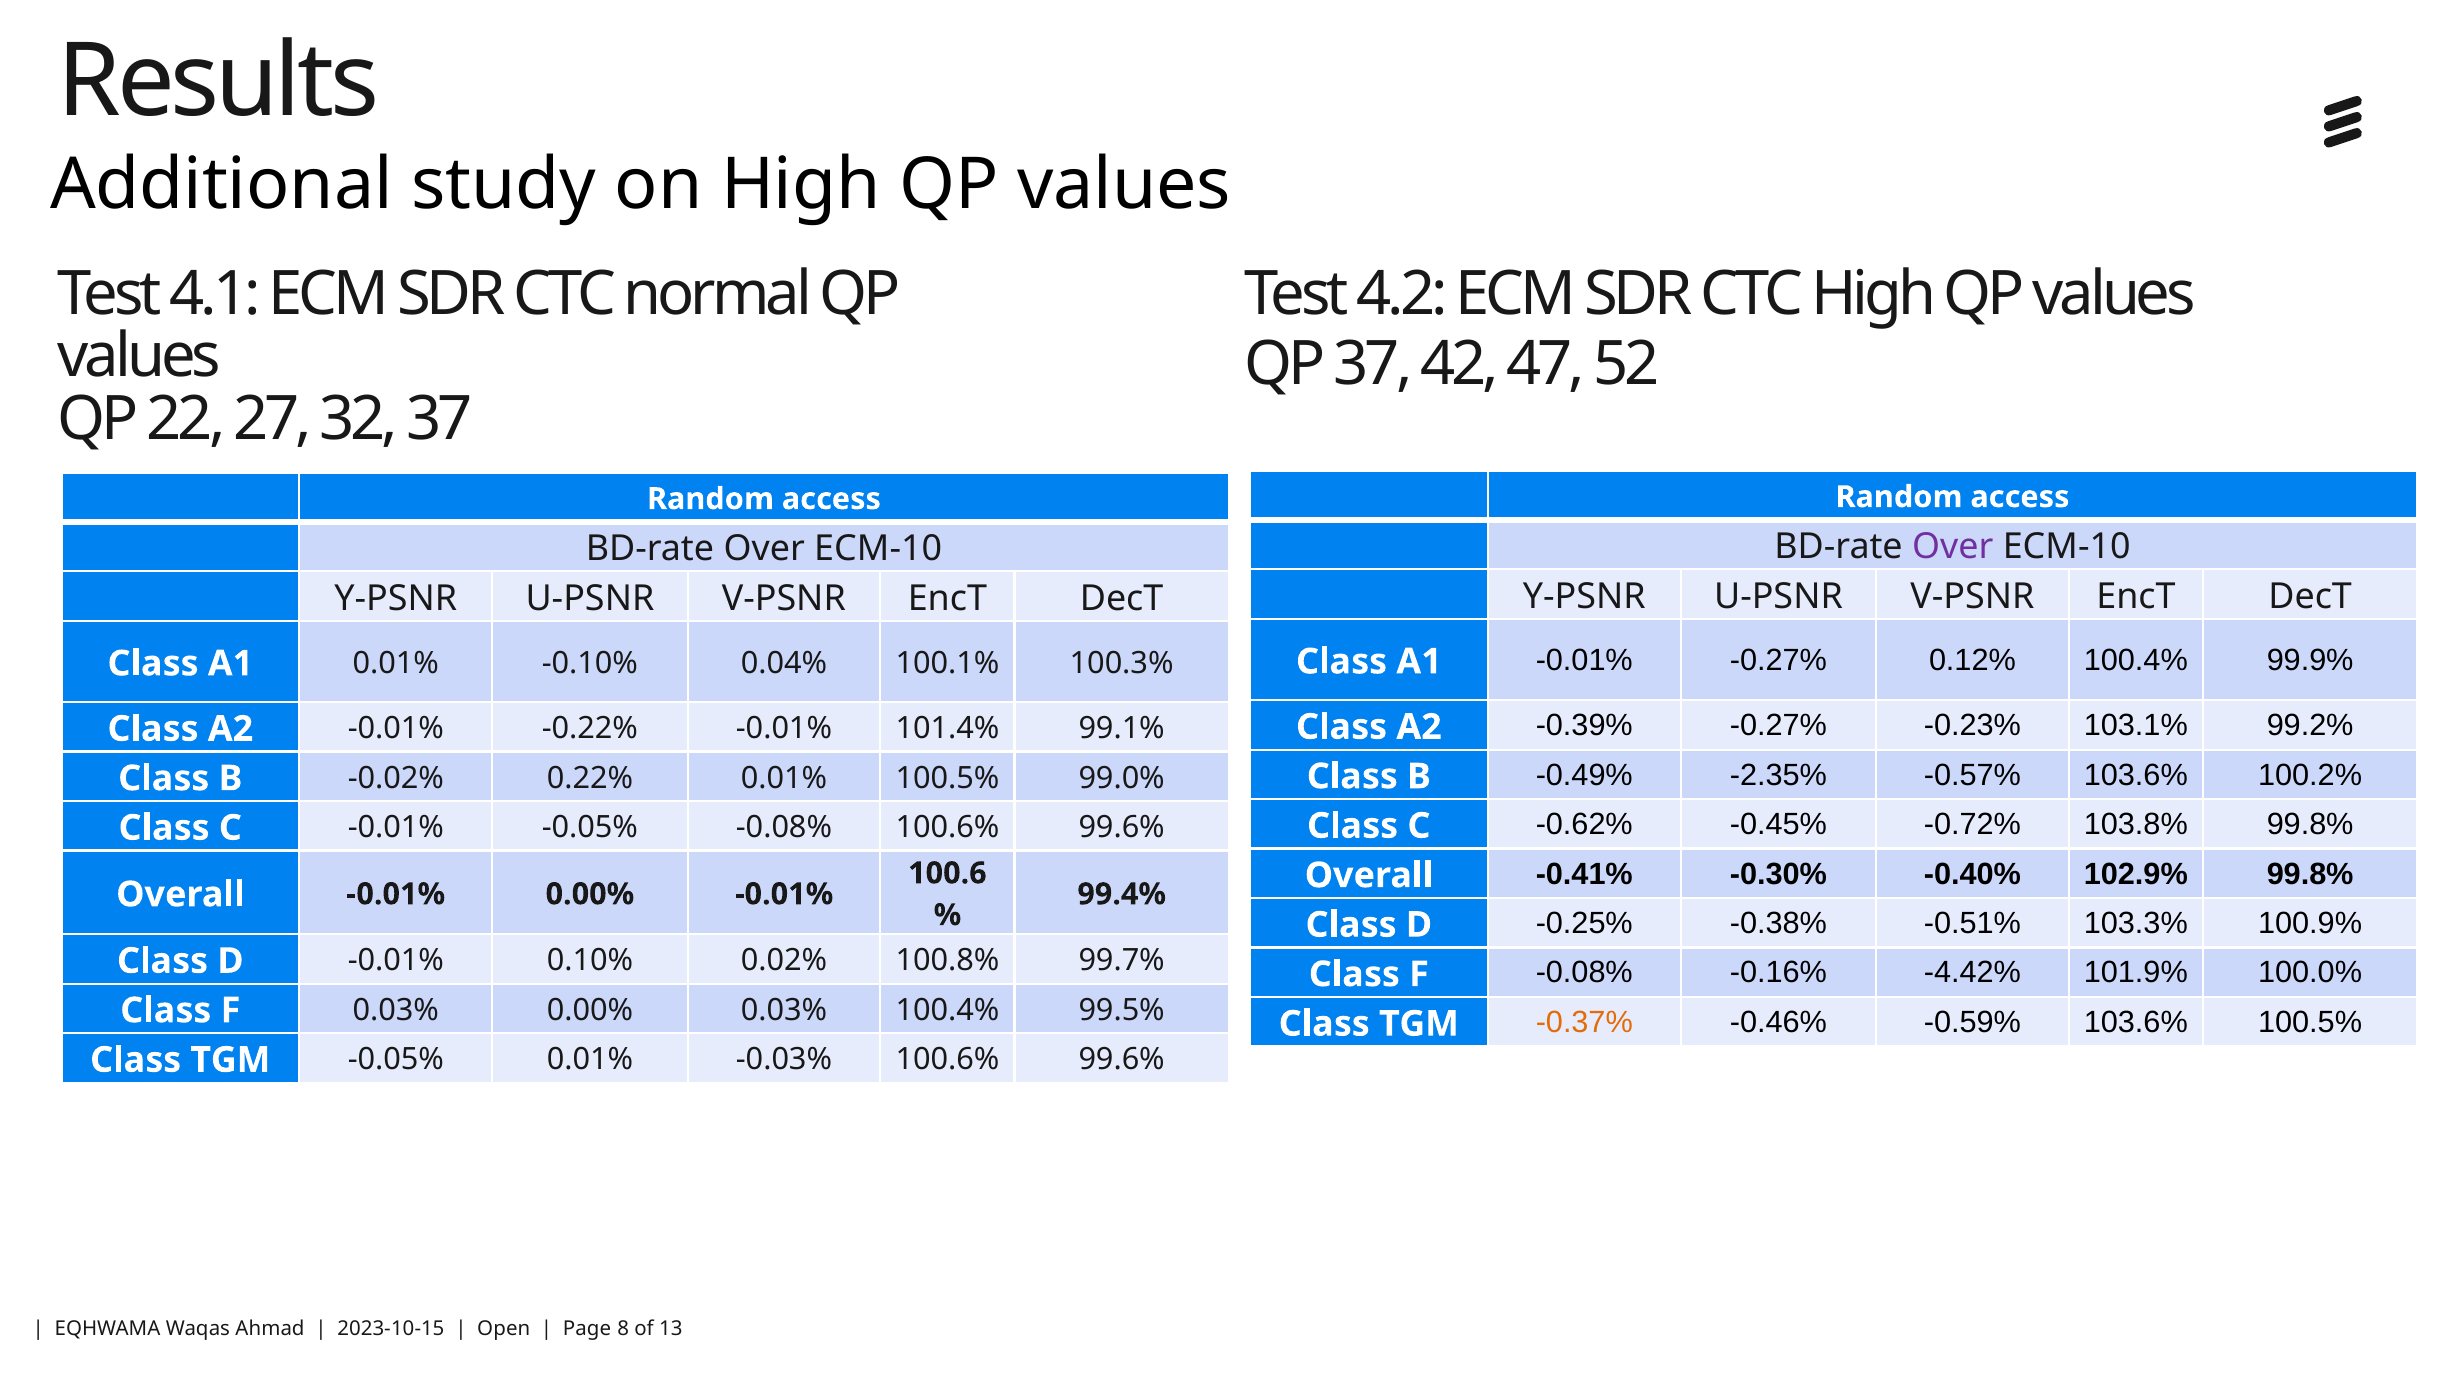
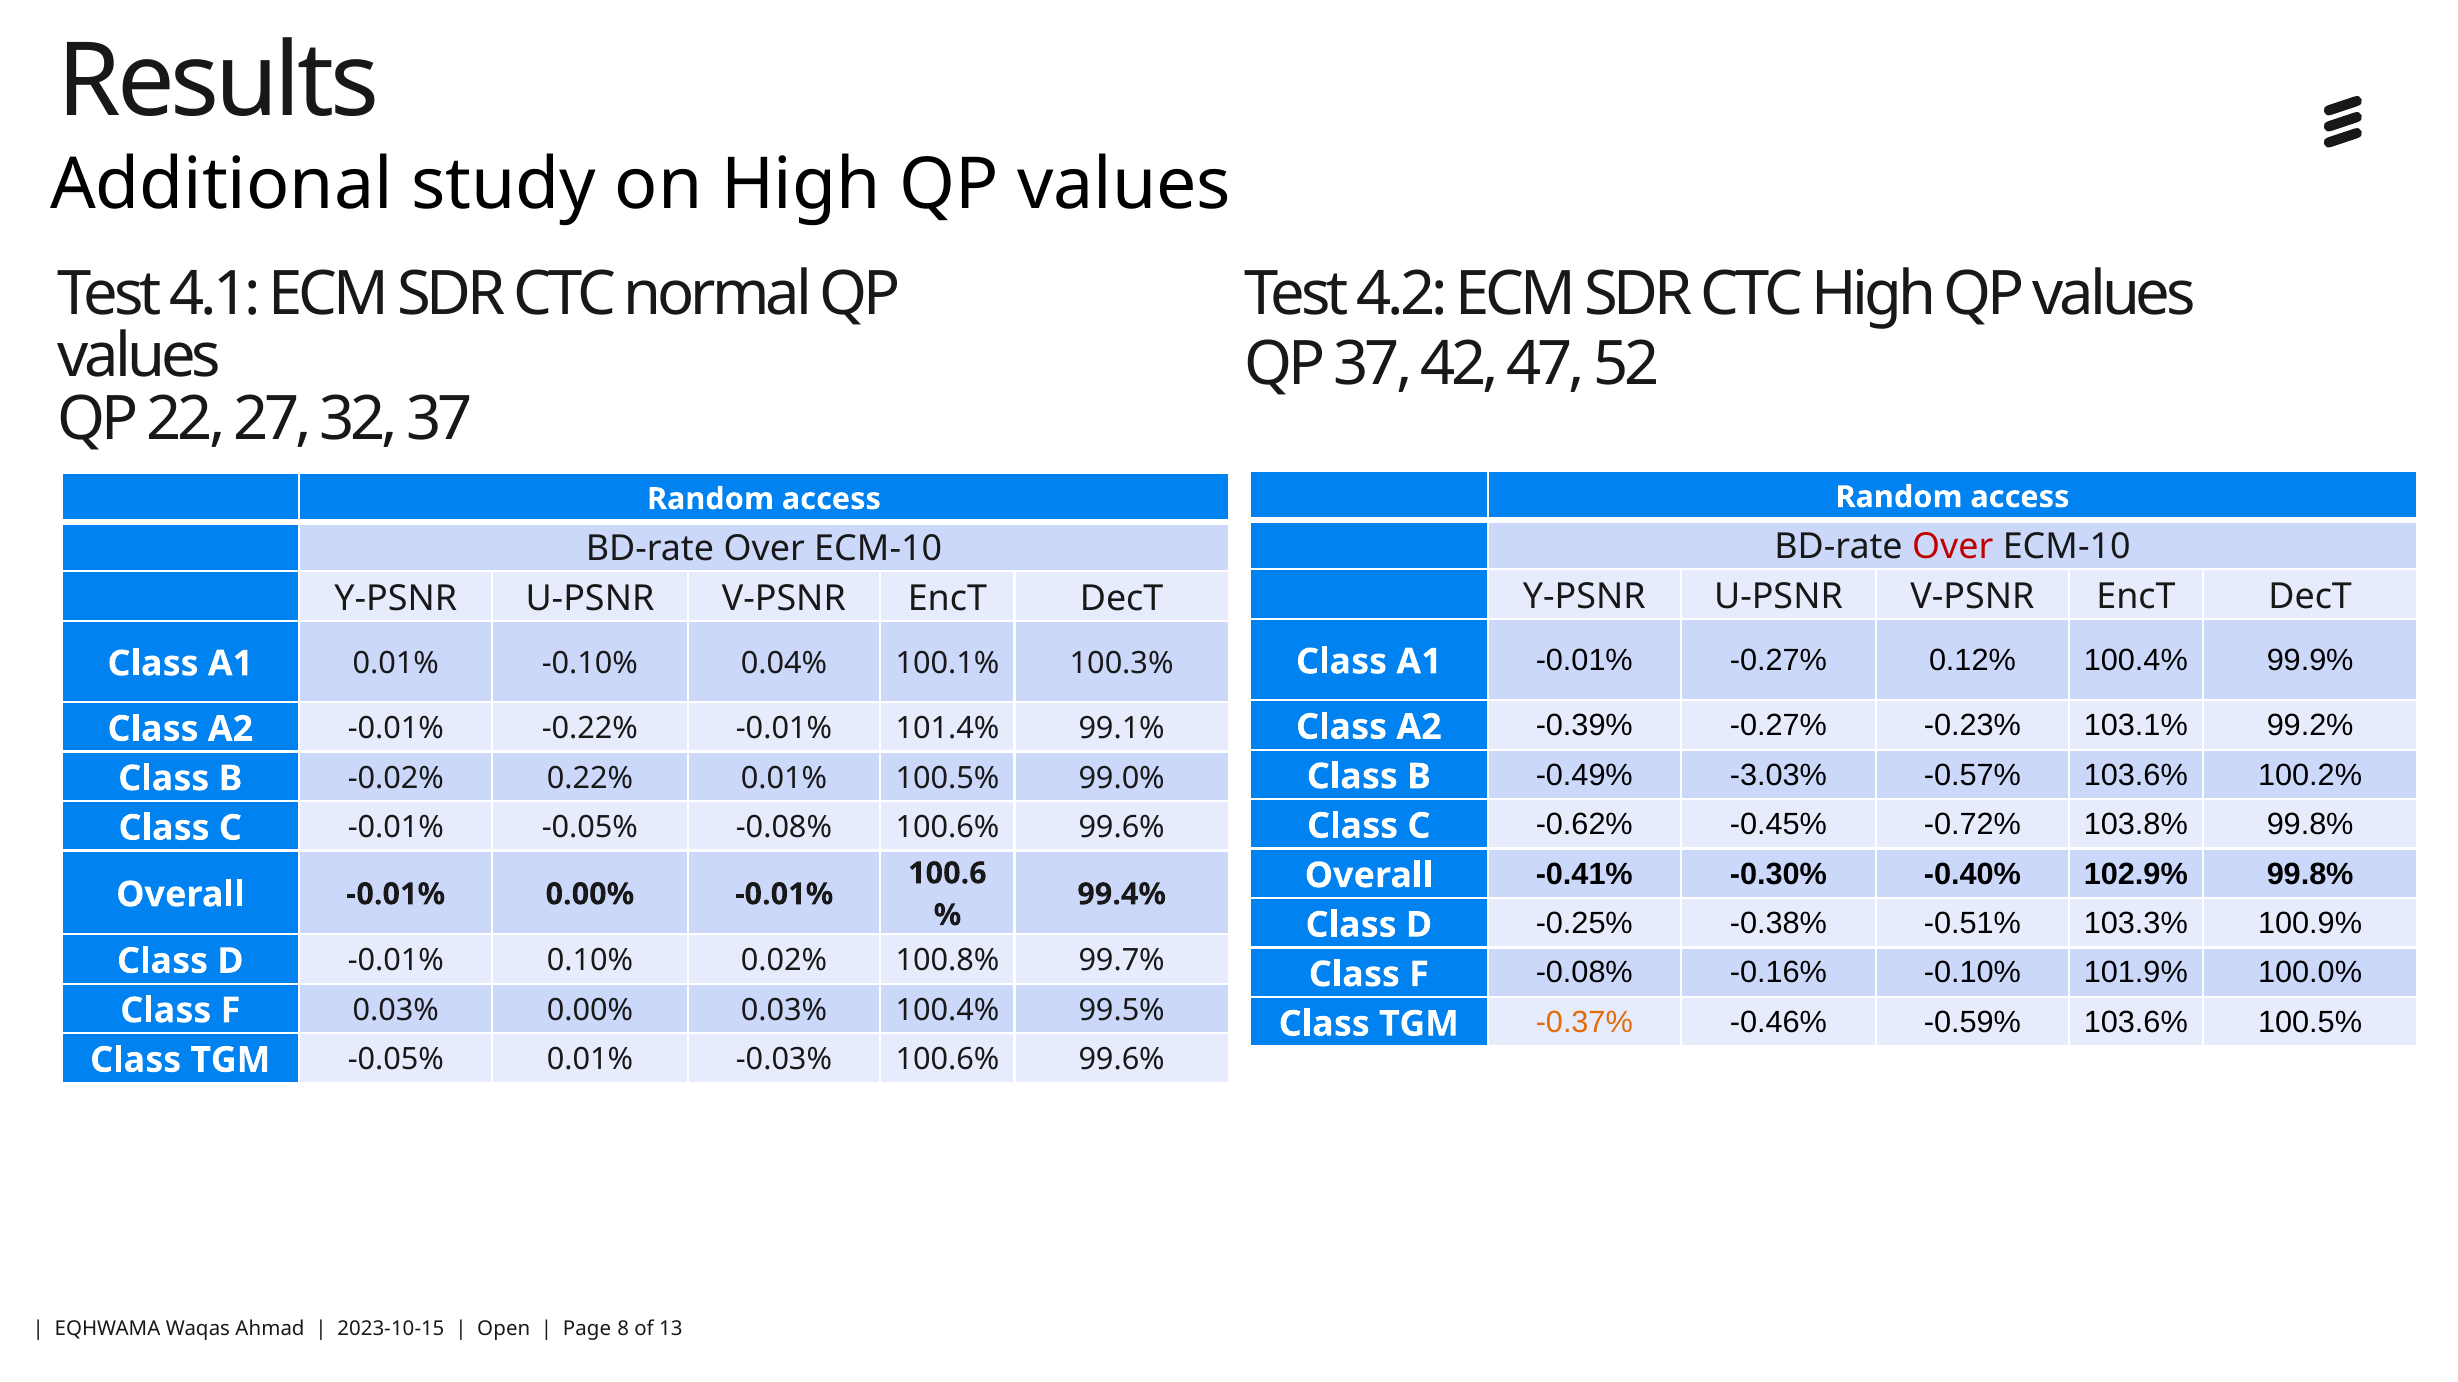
Over colour: purple -> red (1953, 547)
-2.35%: -2.35% -> -3.03% (1778, 775)
-0.16% -4.42%: -4.42% -> -0.10% (1972, 973)
